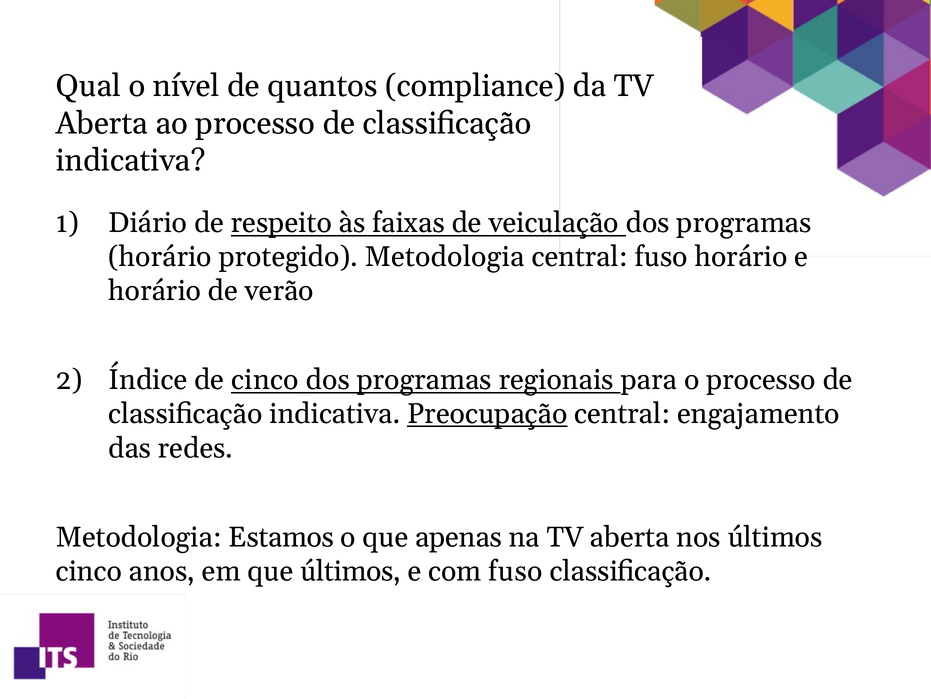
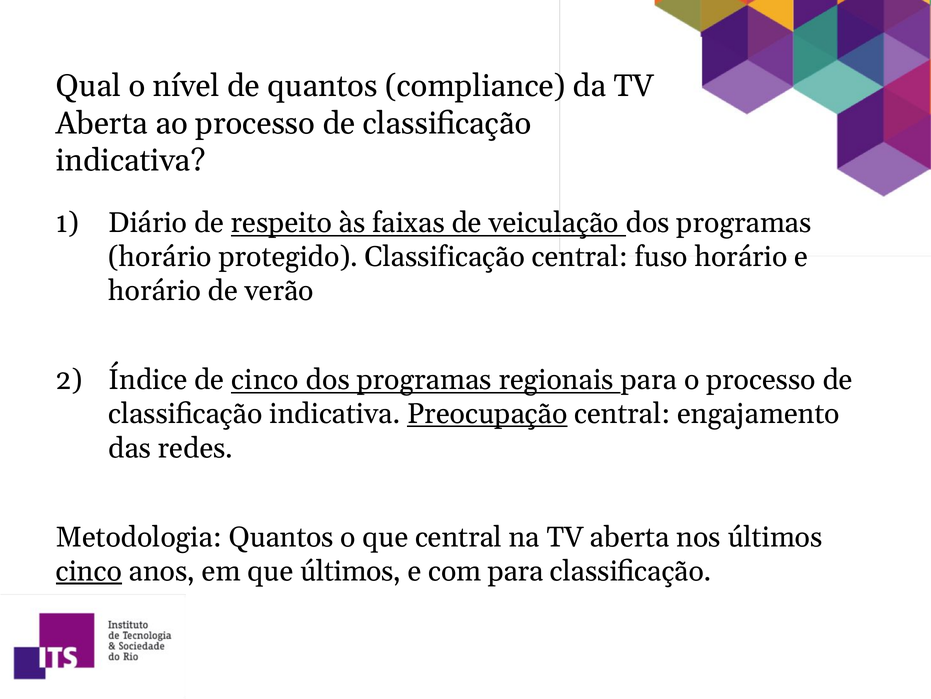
protegido Metodologia: Metodologia -> Classificação (445, 257)
Metodologia Estamos: Estamos -> Quantos (281, 537)
que apenas: apenas -> central (459, 537)
cinco underline: none -> present (89, 571)
com fuso: fuso -> para (516, 571)
